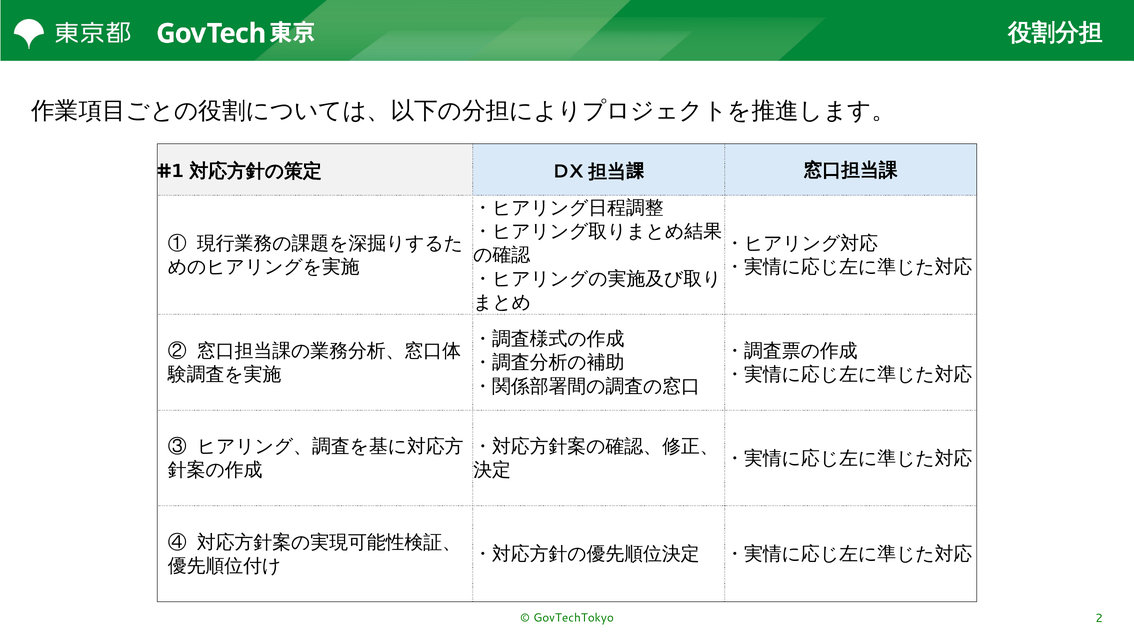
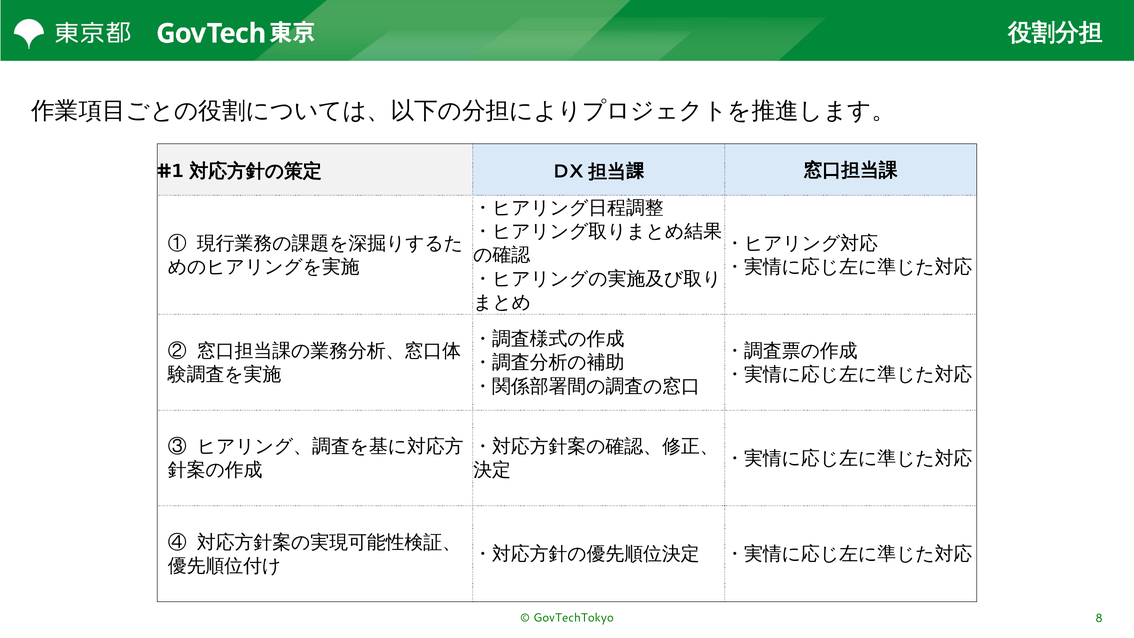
2: 2 -> 8 (1099, 618)
